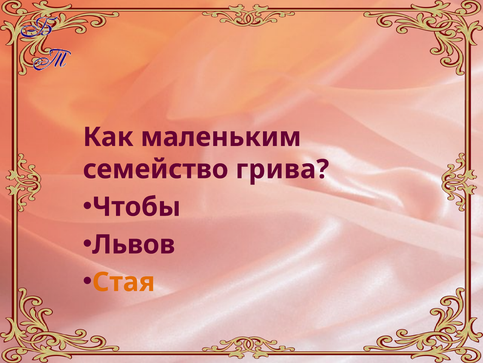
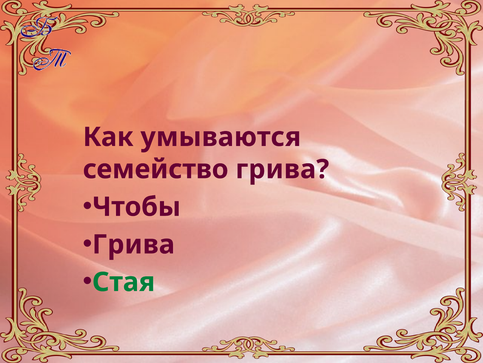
маленьким: маленьким -> умываются (221, 137)
Львов: Львов -> Грива (133, 244)
Стая colour: orange -> green (124, 282)
